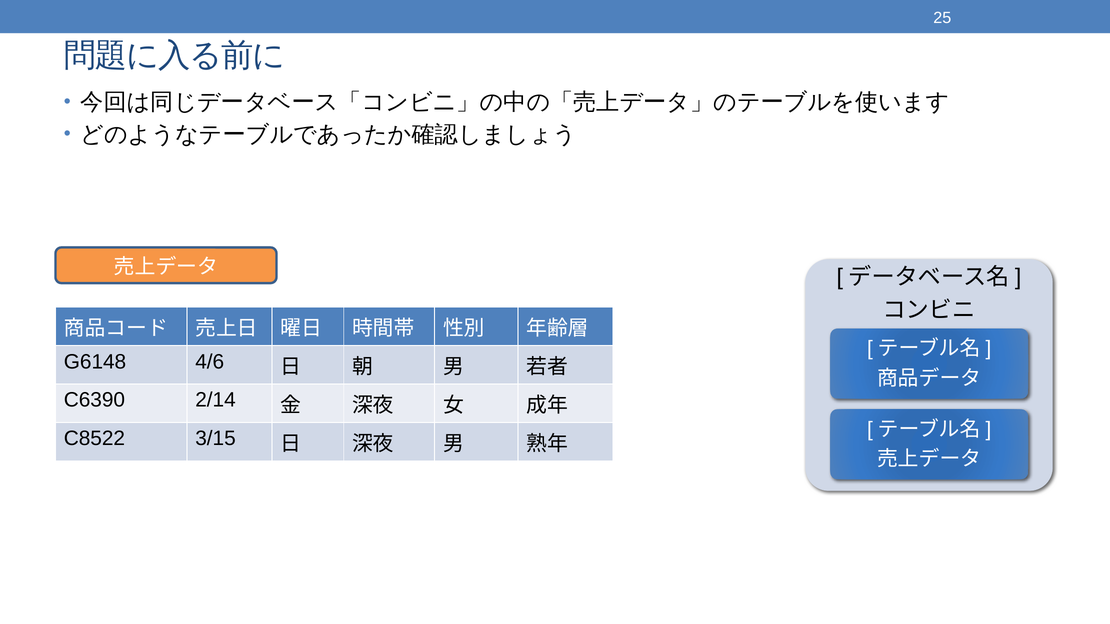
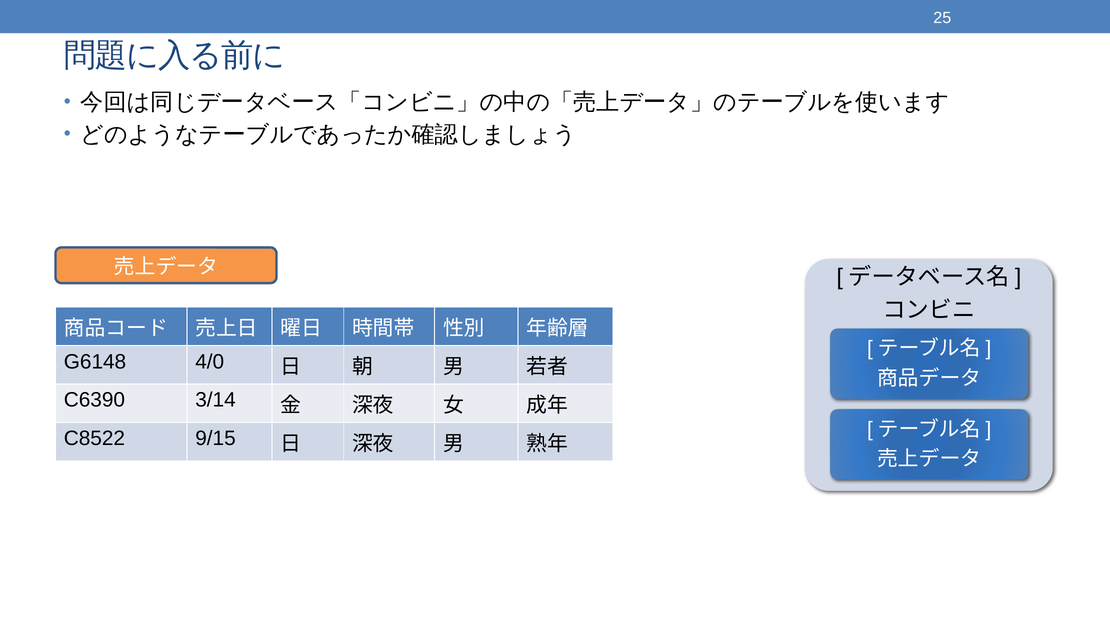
4/6: 4/6 -> 4/0 (210, 362)
2/14: 2/14 -> 3/14 (215, 400)
3/15: 3/15 -> 9/15 (215, 439)
